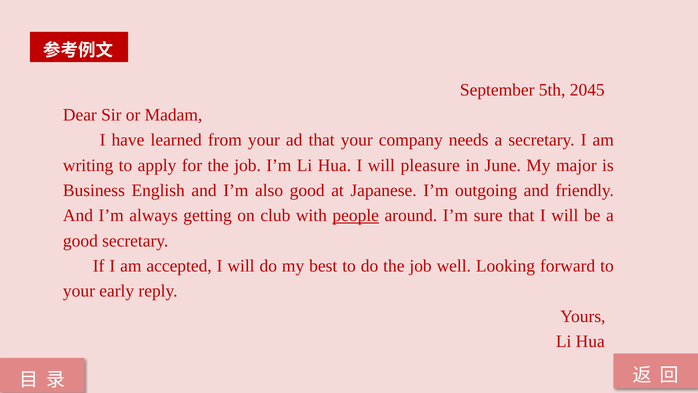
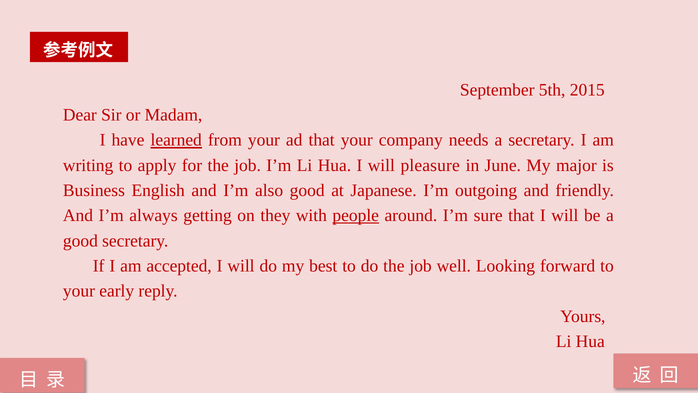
2045: 2045 -> 2015 (587, 90)
learned underline: none -> present (176, 140)
club: club -> they (275, 215)
